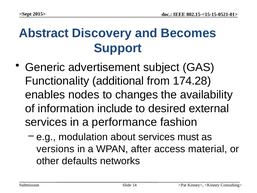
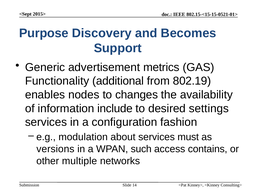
Abstract: Abstract -> Purpose (44, 33)
subject: subject -> metrics (161, 67)
174.28: 174.28 -> 802.19 (192, 81)
external: external -> settings (209, 108)
performance: performance -> configuration (124, 122)
after: after -> such (141, 149)
material: material -> contains (208, 149)
defaults: defaults -> multiple (79, 161)
